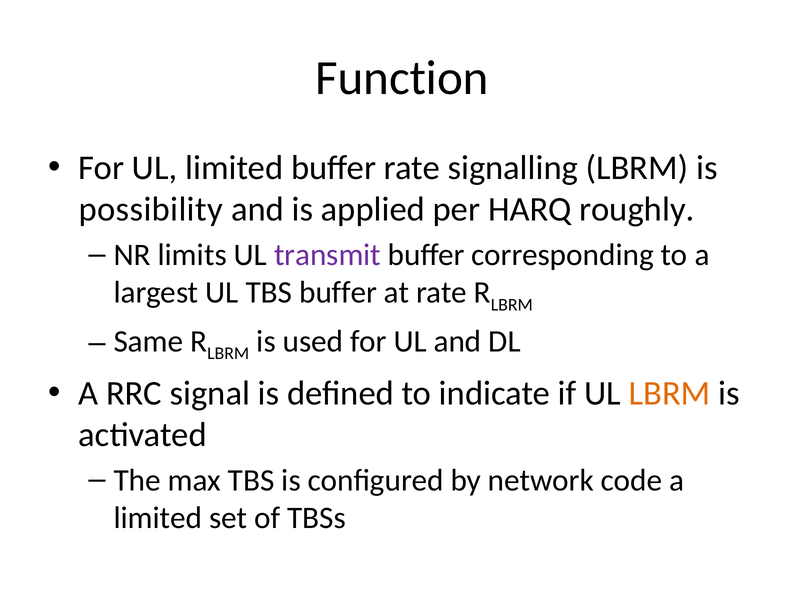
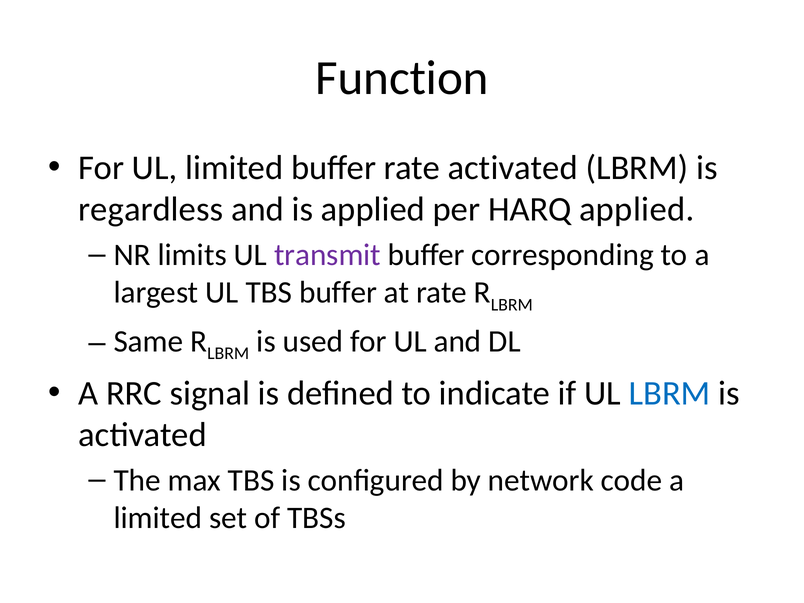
rate signalling: signalling -> activated (513, 168)
possibility: possibility -> regardless (151, 209)
HARQ roughly: roughly -> applied (637, 209)
LBRM colour: orange -> blue (670, 393)
